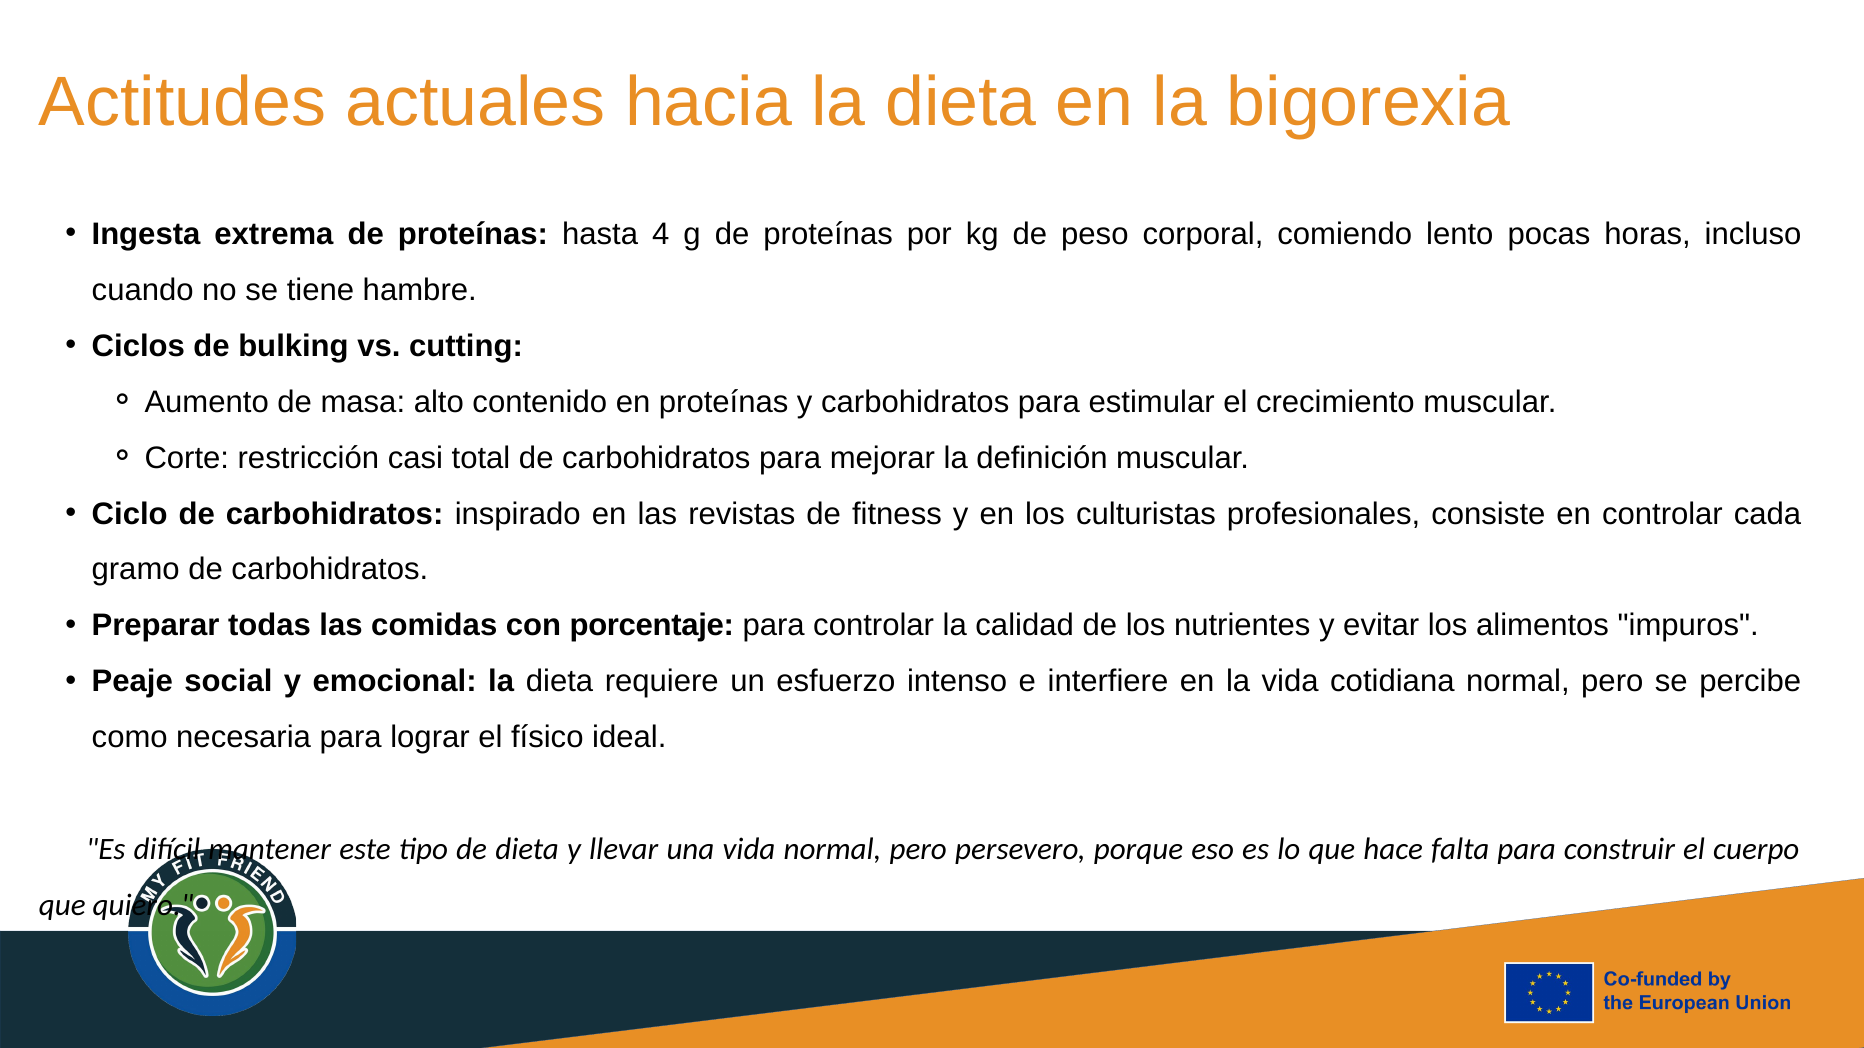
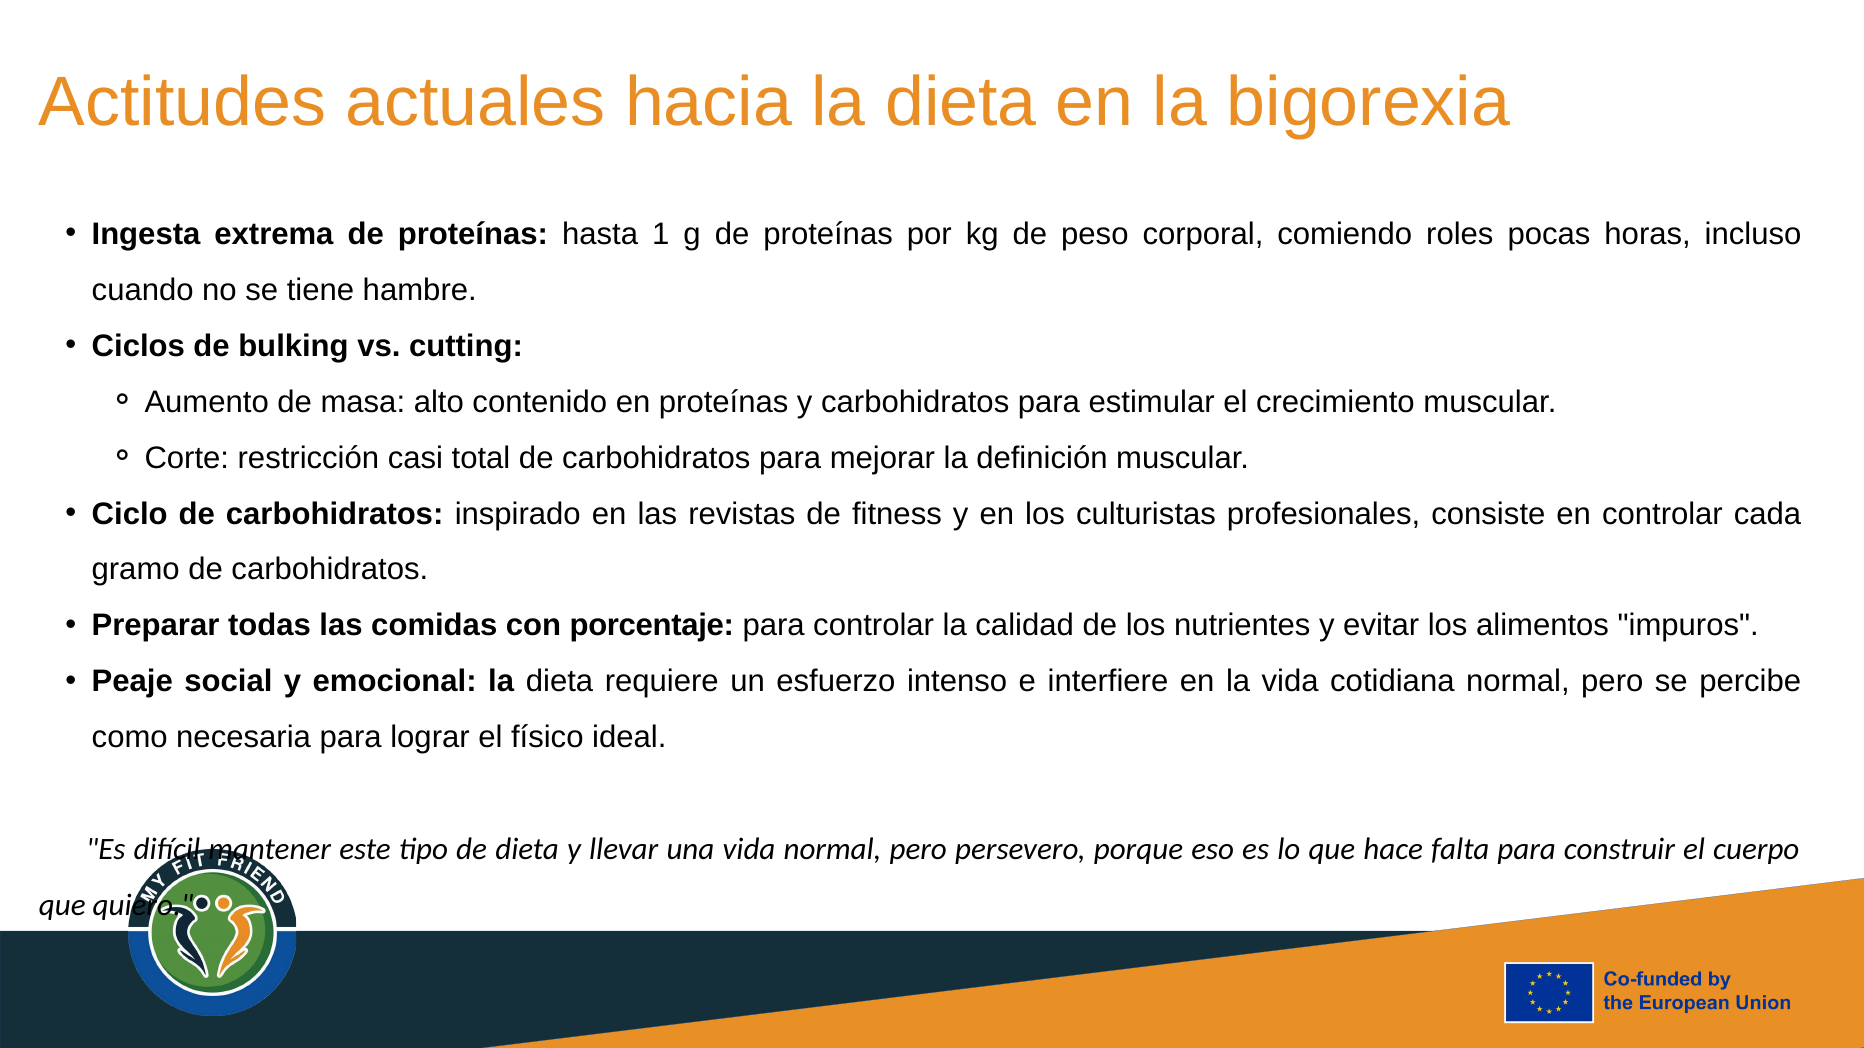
4: 4 -> 1 (661, 234)
lento: lento -> roles (1460, 234)
